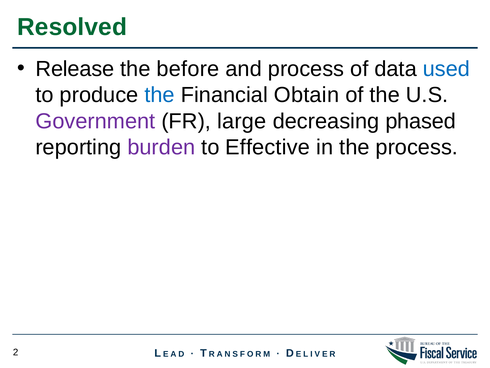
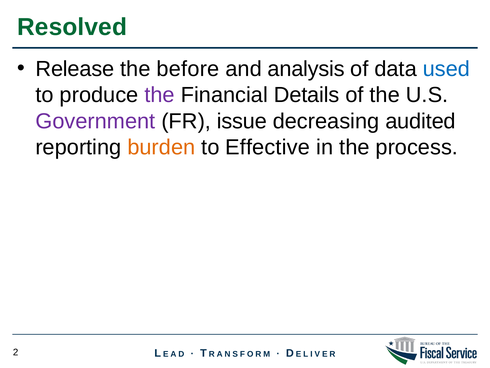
and process: process -> analysis (306, 69)
the colour: blue -> purple (160, 95)
Obtain: Obtain -> Details (307, 95)
large: large -> issue (242, 121)
phased: phased -> audited (421, 121)
burden colour: purple -> orange (161, 147)
